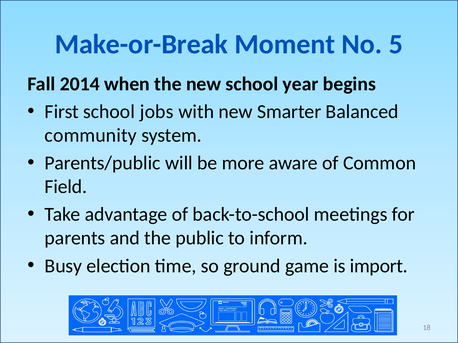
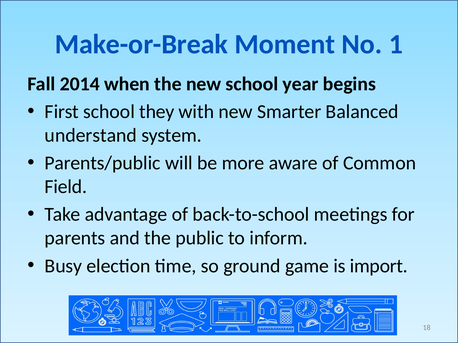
5: 5 -> 1 (396, 44)
jobs: jobs -> they (157, 112)
community: community -> understand (91, 136)
